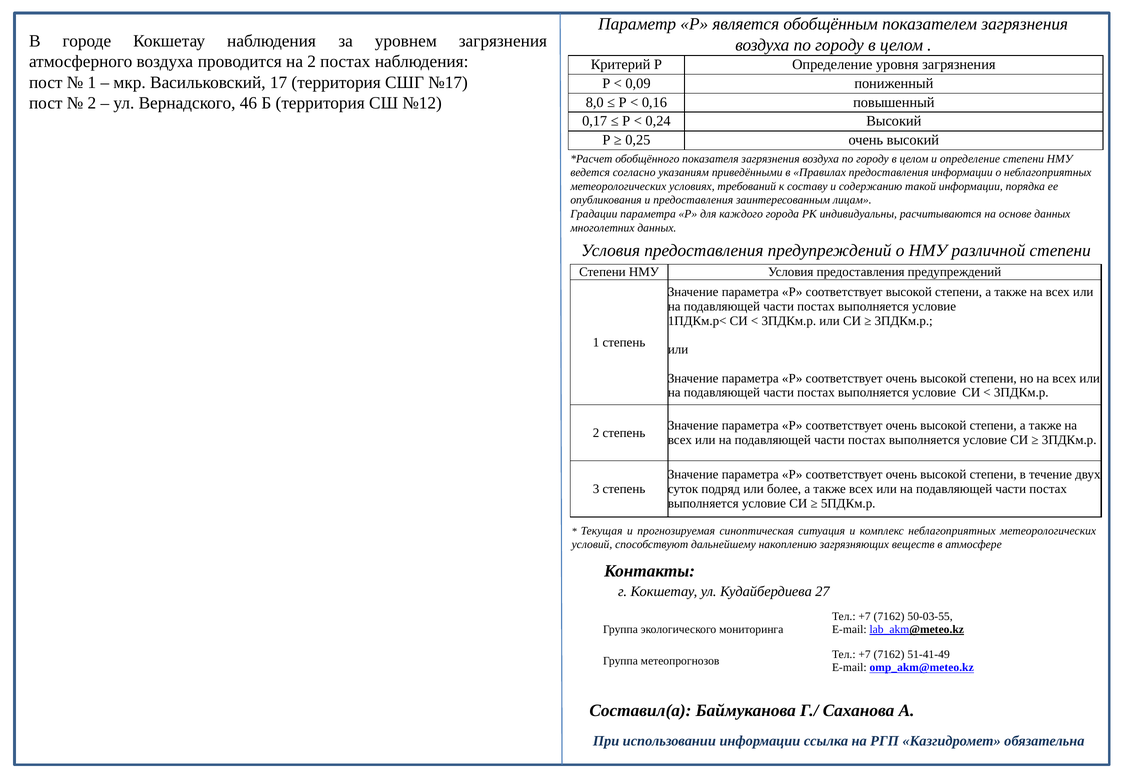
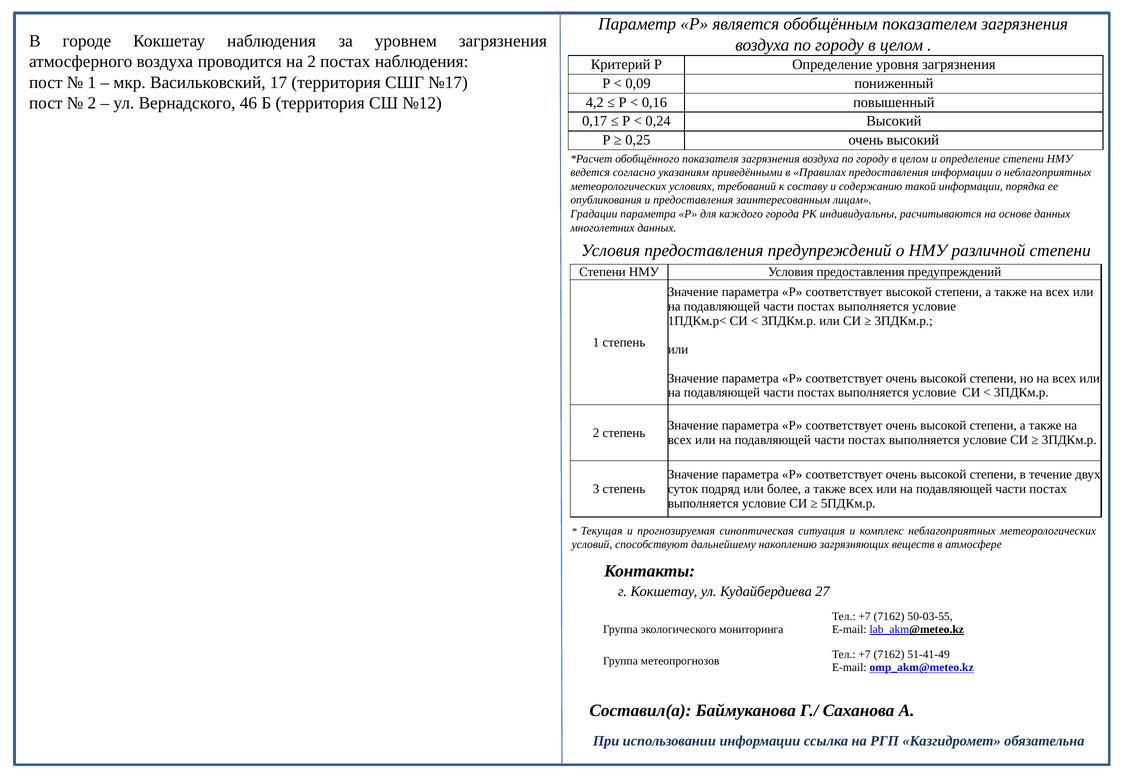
8,0: 8,0 -> 4,2 (595, 102)
